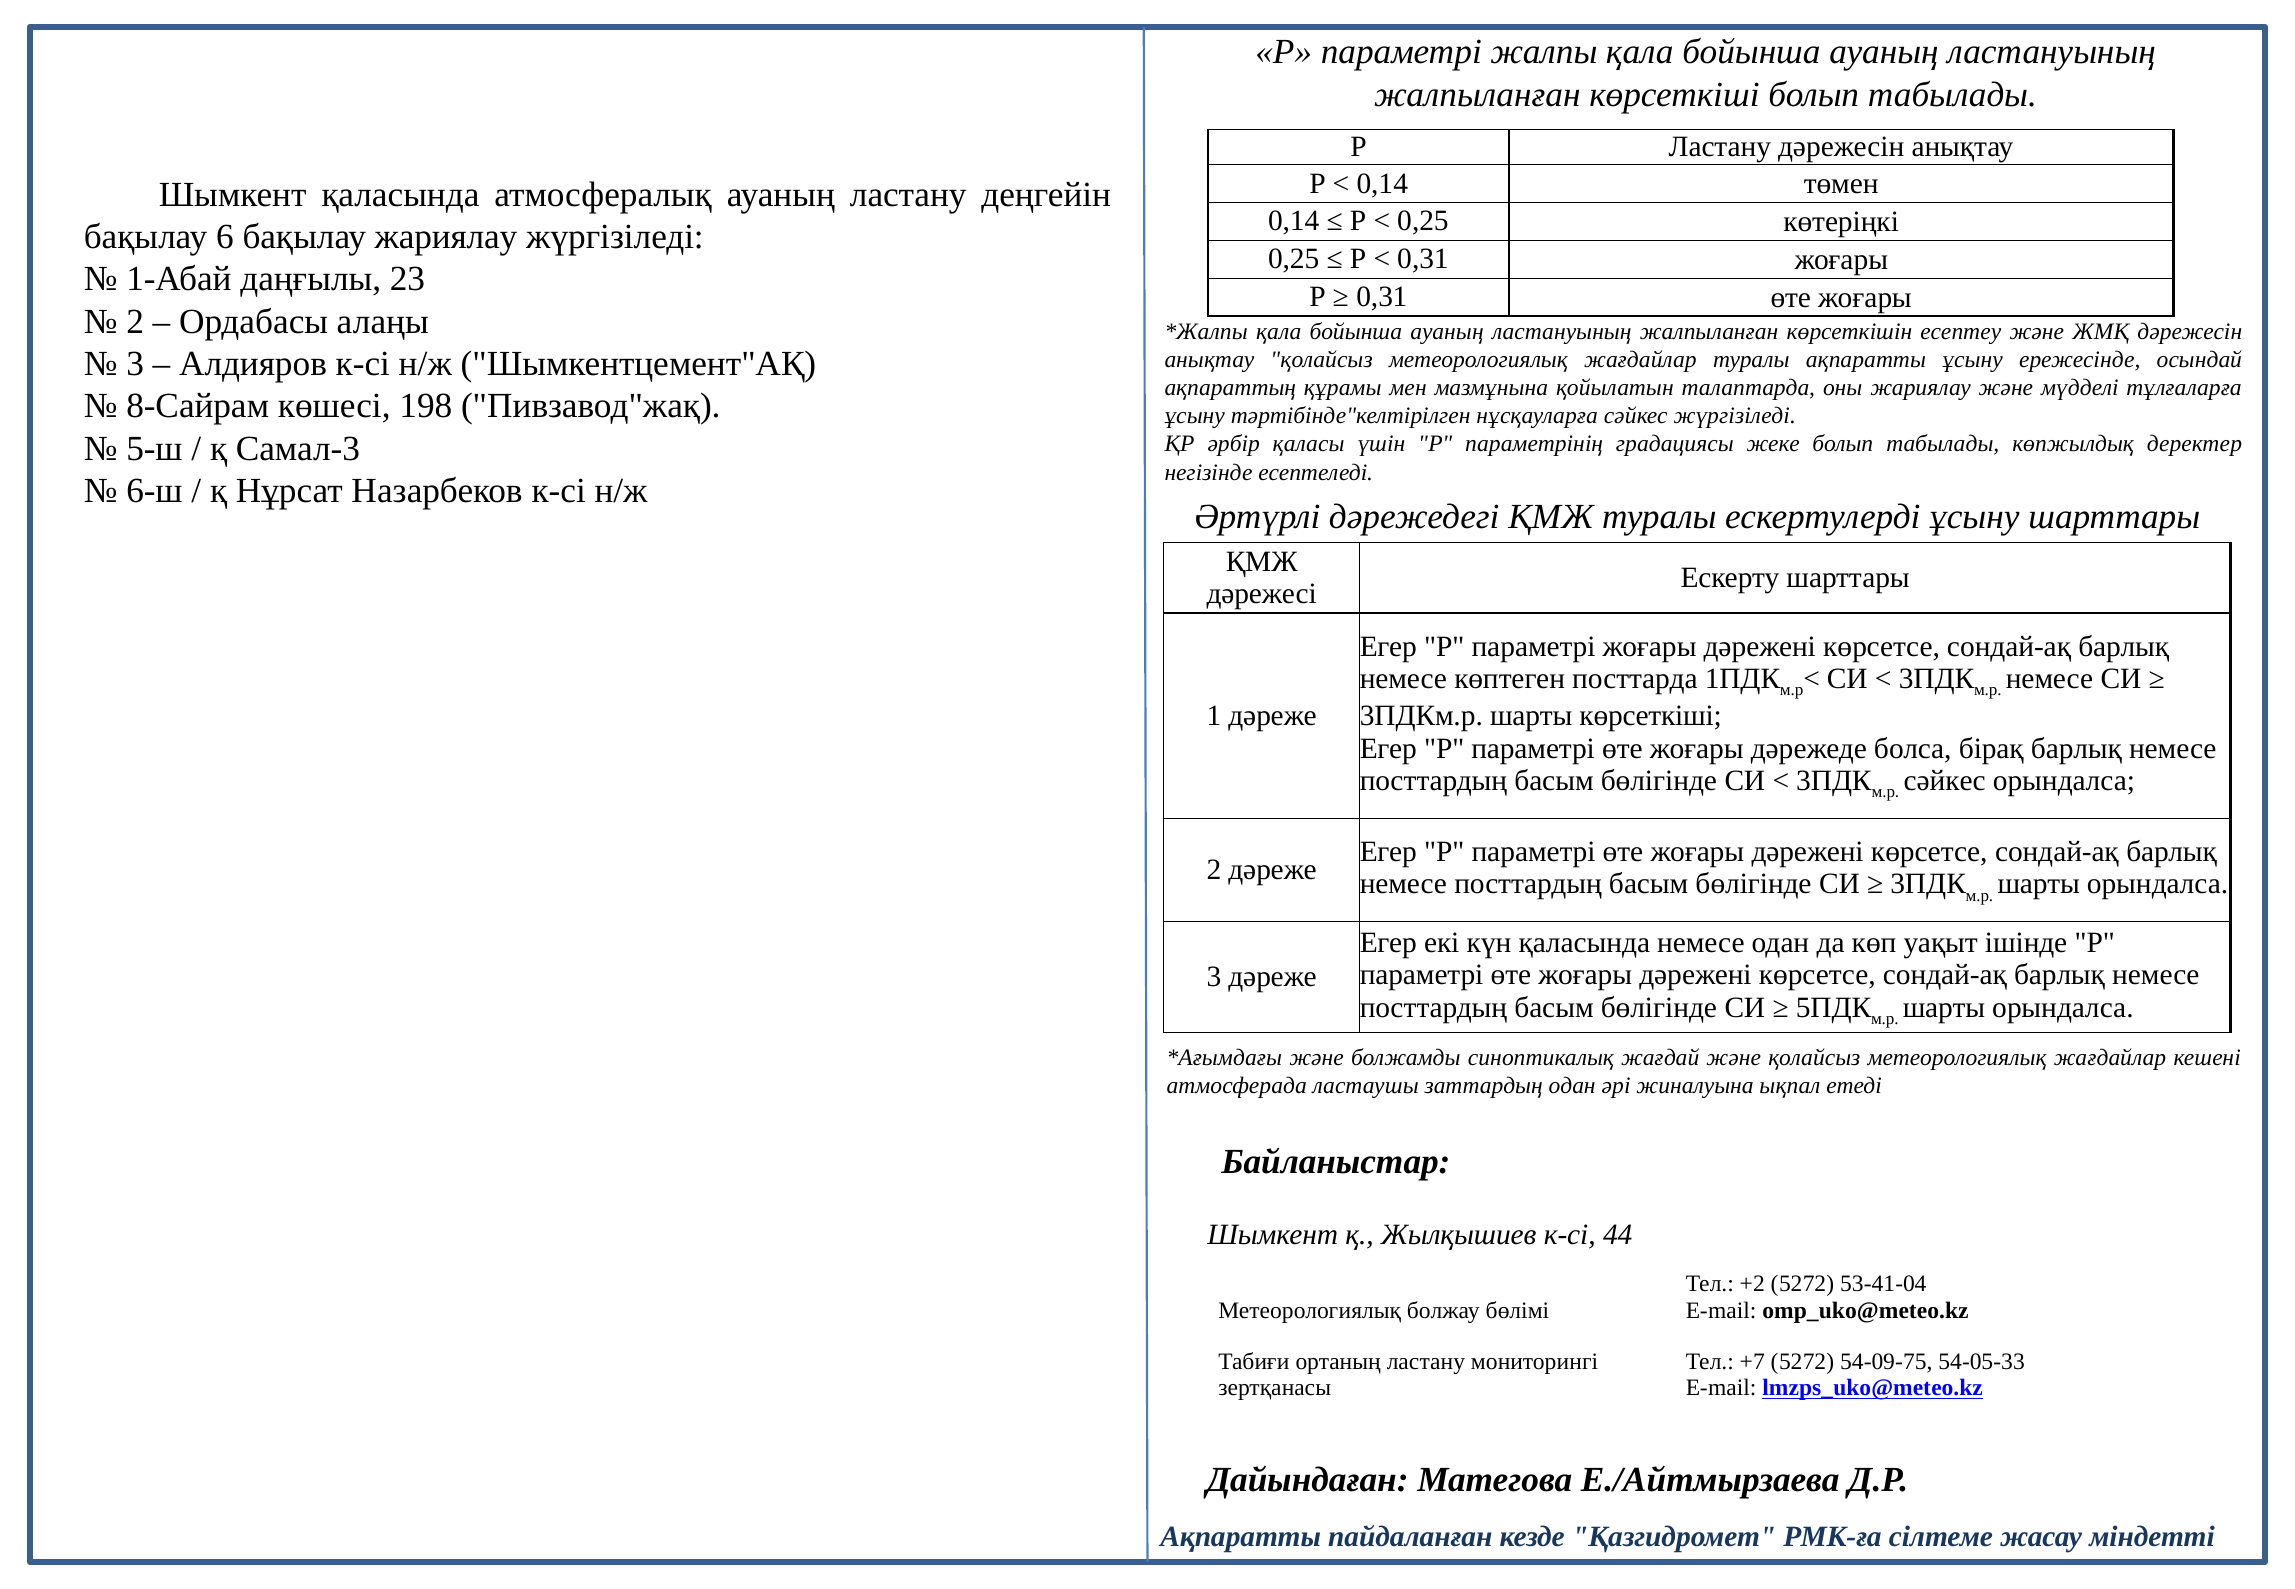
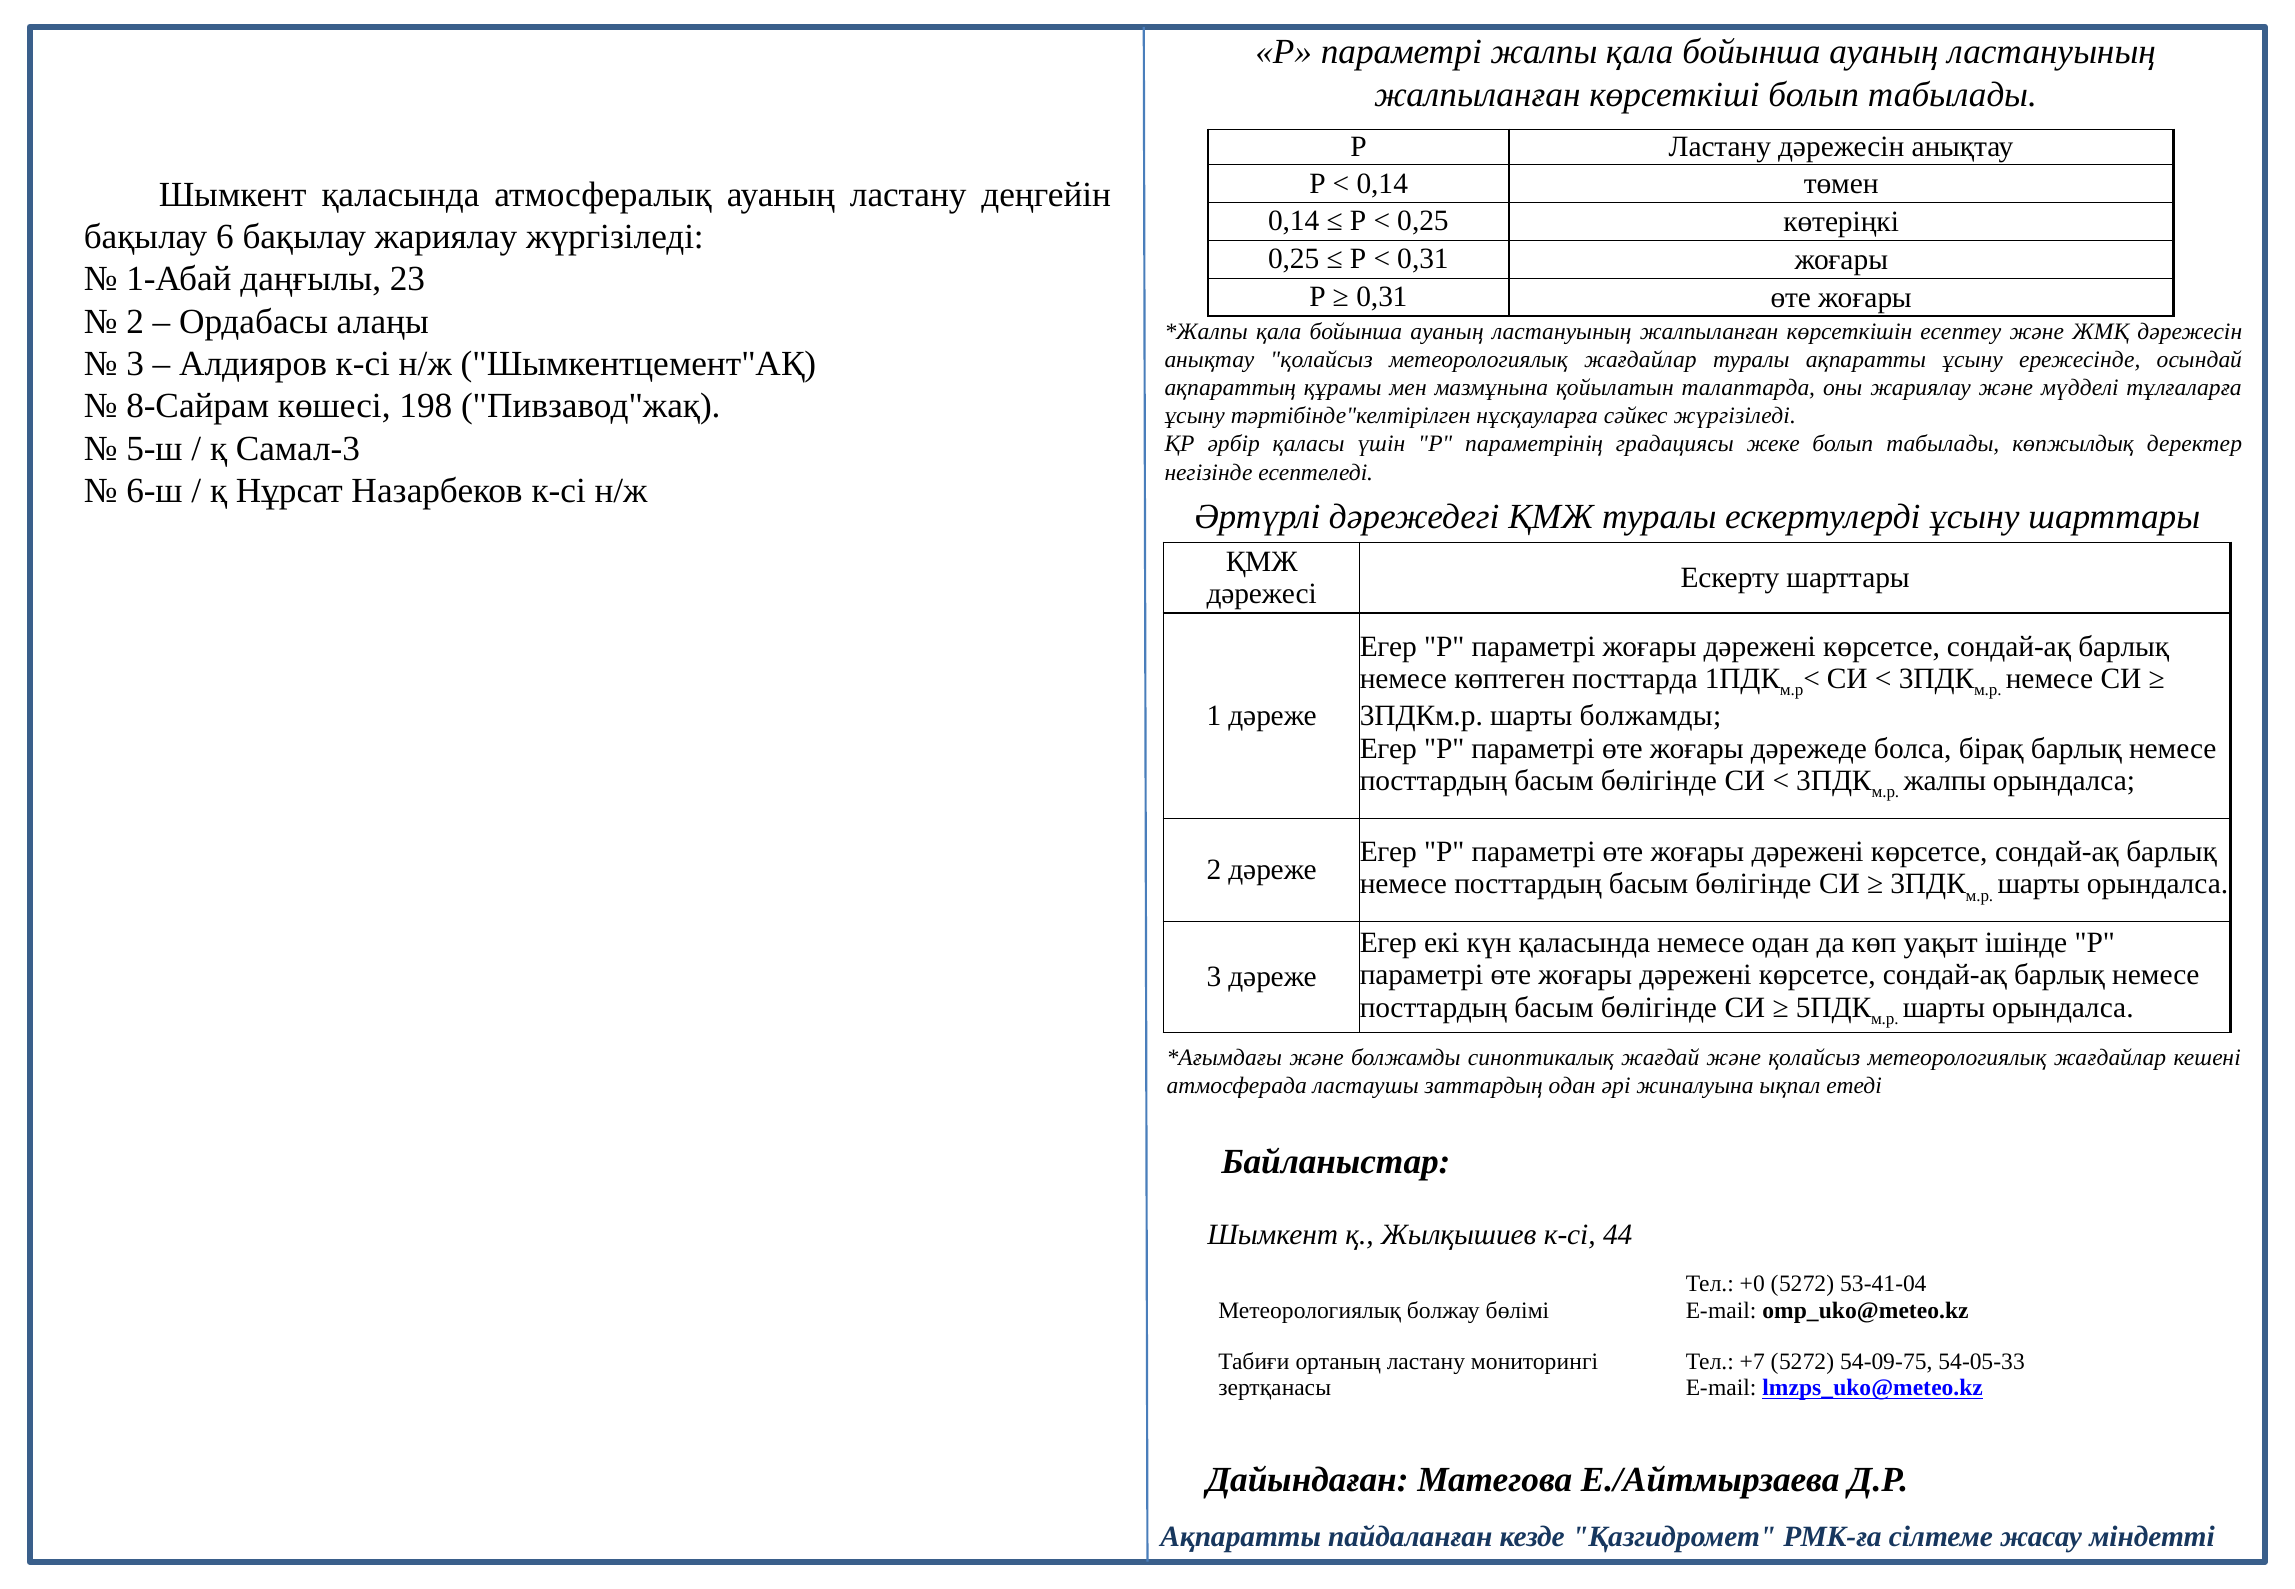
шарты көрсеткіші: көрсеткіші -> болжамды (1650, 716)
сәйкес: сәйкес -> жалпы (1945, 781)
+2: +2 -> +0 (1752, 1284)
